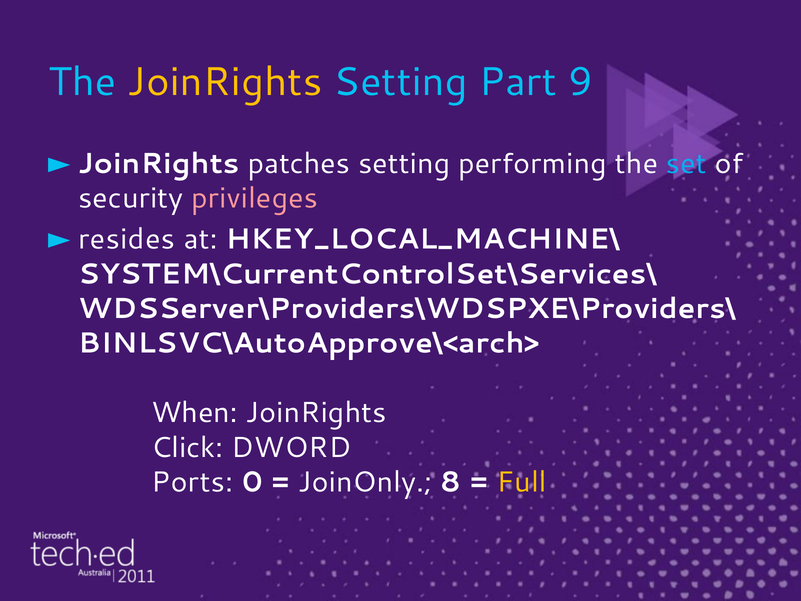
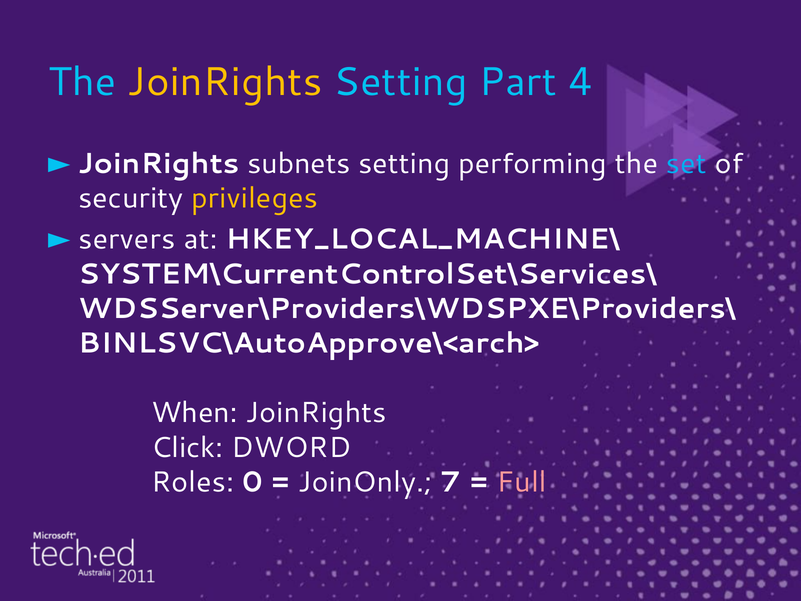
9: 9 -> 4 (580, 82)
patches: patches -> subnets (299, 164)
privileges colour: pink -> yellow (255, 198)
resides: resides -> servers (127, 239)
Ports: Ports -> Roles (193, 482)
8: 8 -> 7 (451, 482)
Full colour: yellow -> pink (522, 482)
